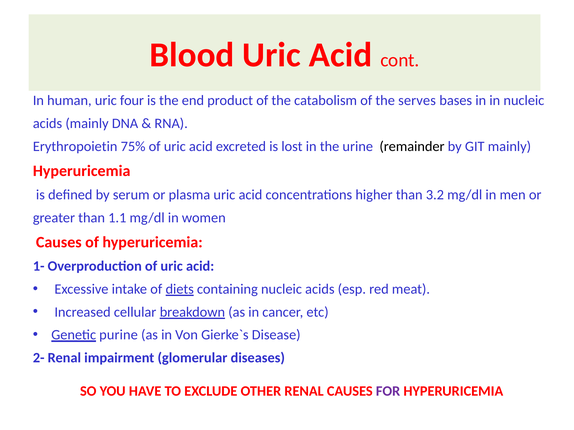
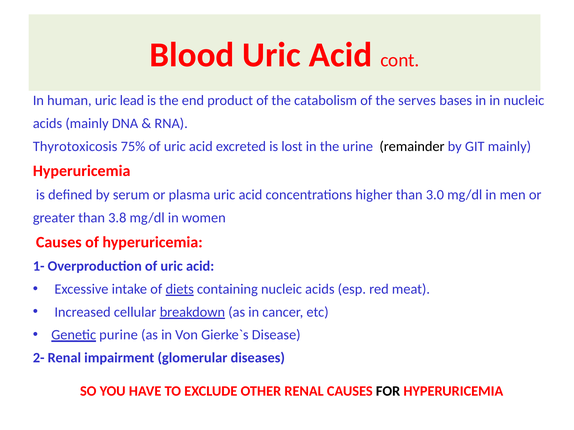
four: four -> lead (132, 101)
Erythropoietin: Erythropoietin -> Thyrotoxicosis (75, 147)
3.2: 3.2 -> 3.0 (435, 195)
1.1: 1.1 -> 3.8 (117, 218)
FOR colour: purple -> black (388, 391)
